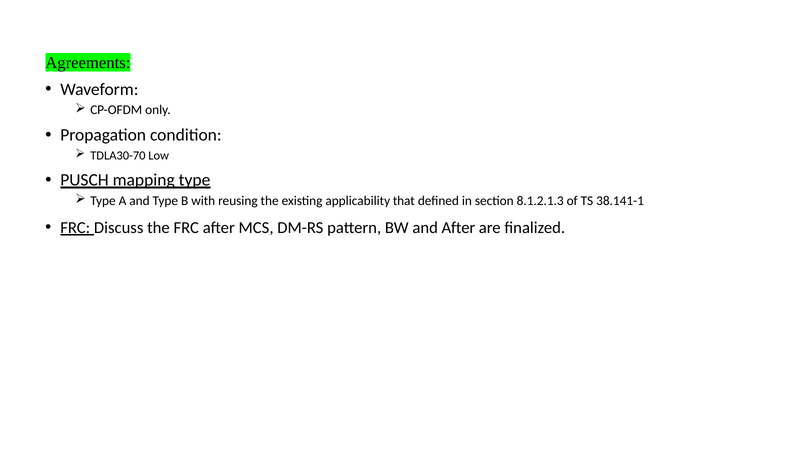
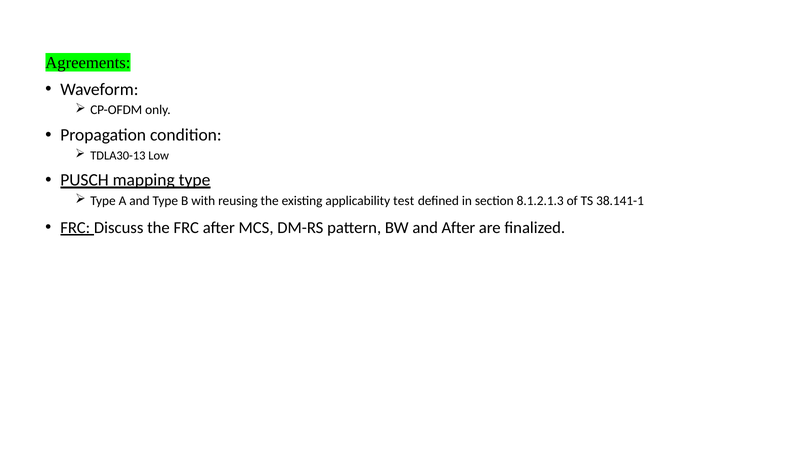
TDLA30-70: TDLA30-70 -> TDLA30-13 (118, 155)
that: that -> test (404, 201)
